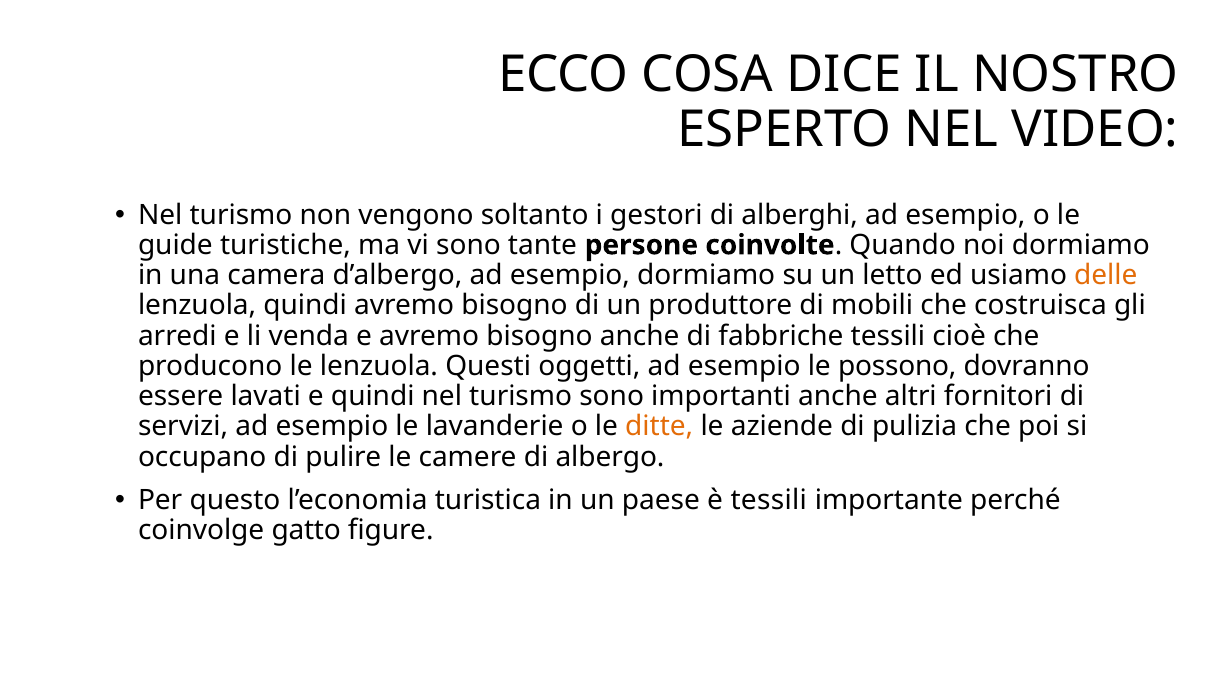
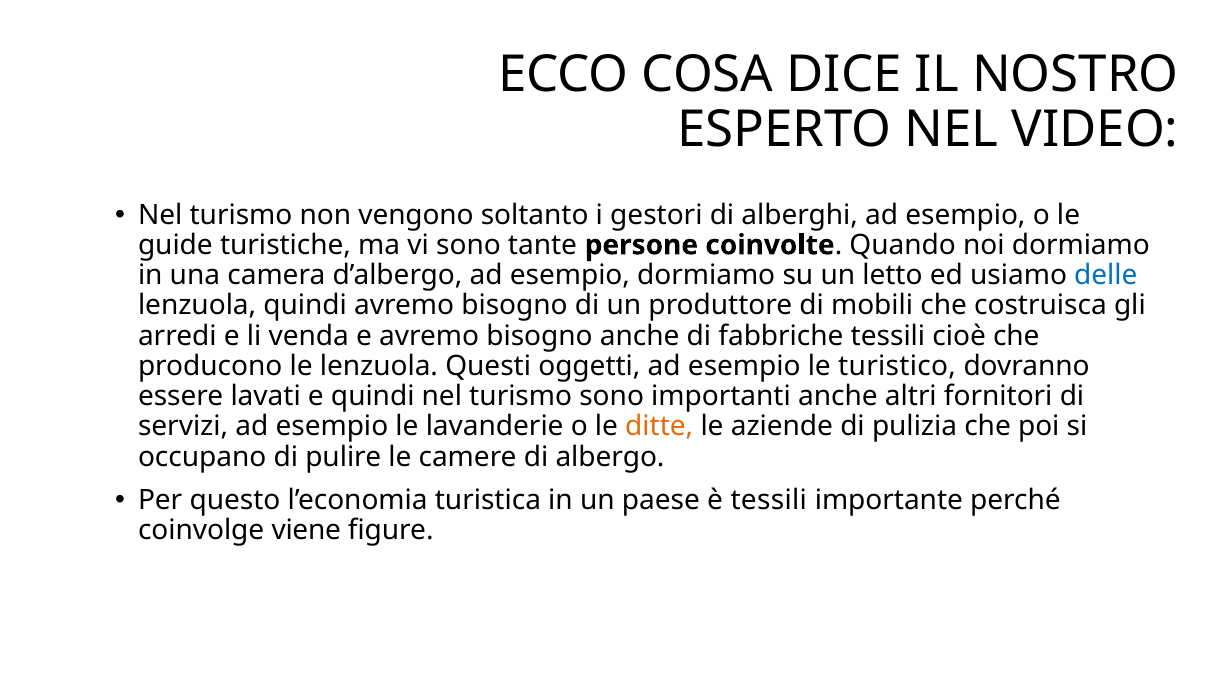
delle colour: orange -> blue (1106, 275)
possono: possono -> turistico (897, 366)
gatto: gatto -> viene (306, 530)
